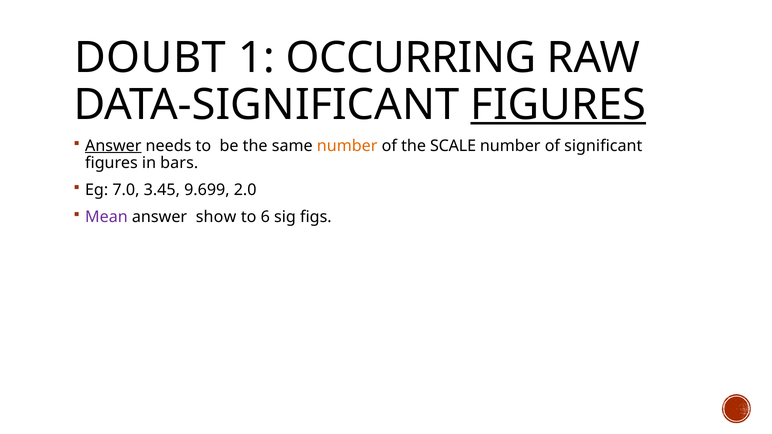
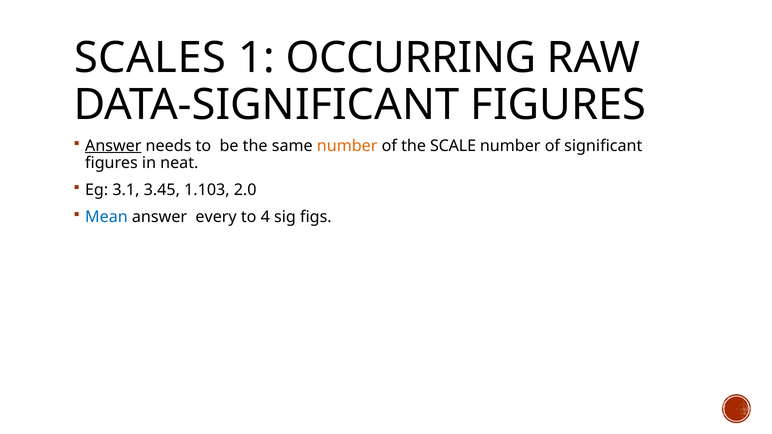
DOUBT: DOUBT -> SCALES (150, 58)
FIGURES underline: present -> none (558, 105)
bars: bars -> neat (179, 163)
7.0: 7.0 -> 3.1 (126, 190)
9.699: 9.699 -> 1.103 (207, 190)
Mean colour: purple -> blue (106, 217)
show: show -> every (216, 217)
6: 6 -> 4 (265, 217)
